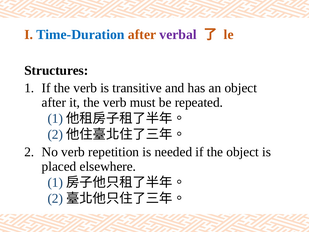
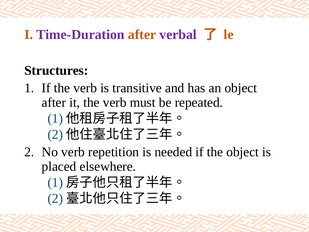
Time-Duration colour: blue -> purple (80, 35)
